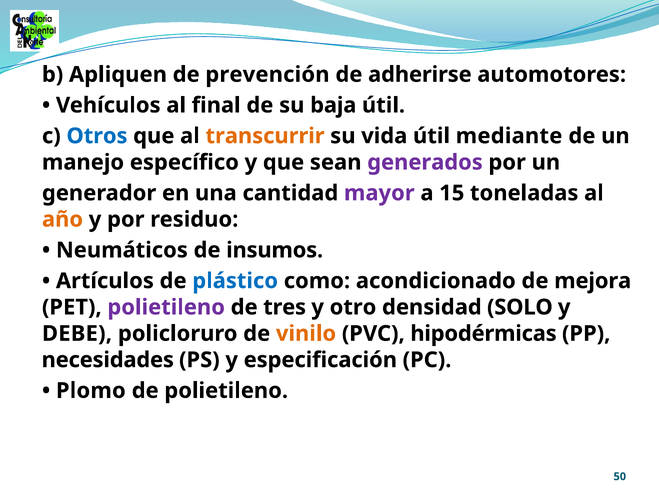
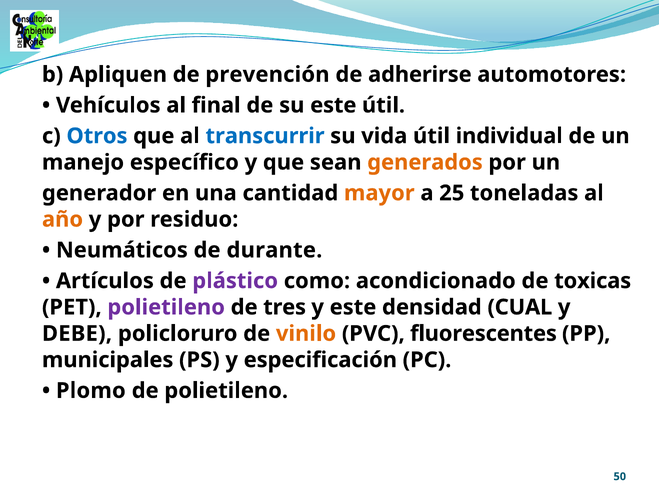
su baja: baja -> este (333, 105)
transcurrir colour: orange -> blue (265, 136)
mediante: mediante -> individual (509, 136)
generados colour: purple -> orange (425, 162)
mayor colour: purple -> orange (379, 193)
15: 15 -> 25 (452, 193)
insumos: insumos -> durante (274, 250)
plástico colour: blue -> purple (235, 281)
mejora: mejora -> toxicas (593, 281)
y otro: otro -> este (353, 307)
SOLO: SOLO -> CUAL (520, 307)
hipodérmicas: hipodérmicas -> fluorescentes (483, 334)
necesidades: necesidades -> municipales (108, 360)
